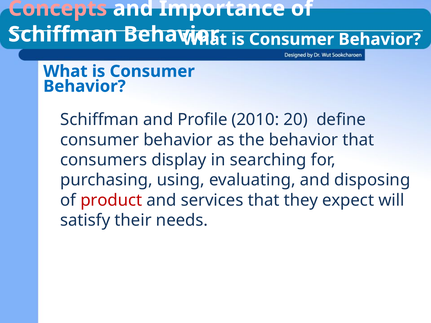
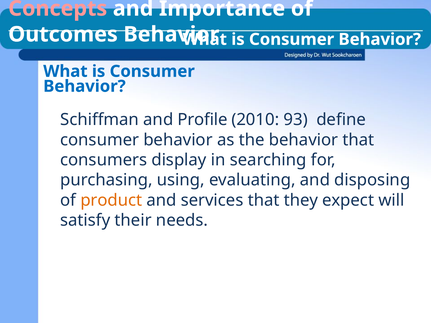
Schiffman: Schiffman -> Outcomes (63, 34)
20: 20 -> 93 (296, 120)
product colour: red -> orange (111, 200)
